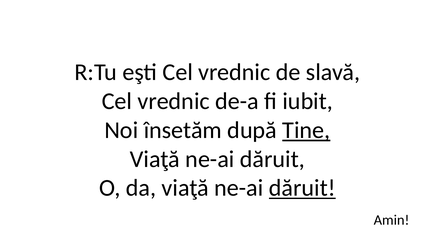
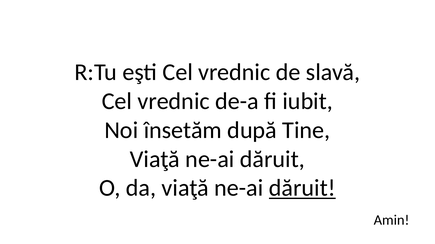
Tine underline: present -> none (306, 131)
